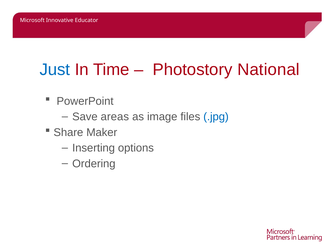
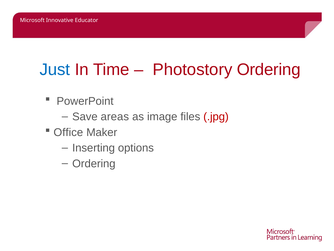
Photostory National: National -> Ordering (269, 69)
.jpg colour: blue -> red (216, 117)
Share: Share -> Office (68, 132)
